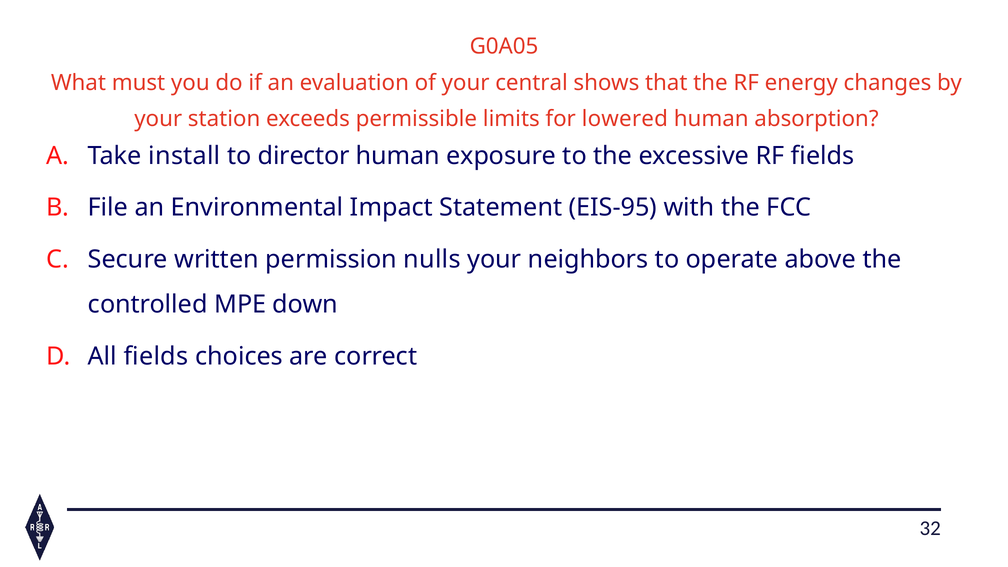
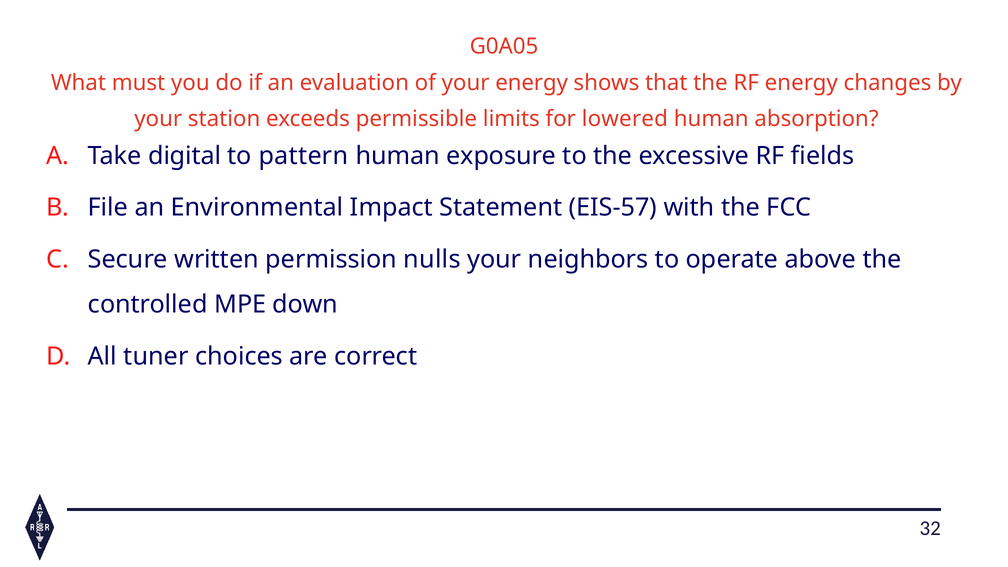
your central: central -> energy (532, 83)
install: install -> digital (185, 156)
director: director -> pattern (303, 156)
EIS-95: EIS-95 -> EIS-57 (613, 208)
All fields: fields -> tuner (156, 356)
